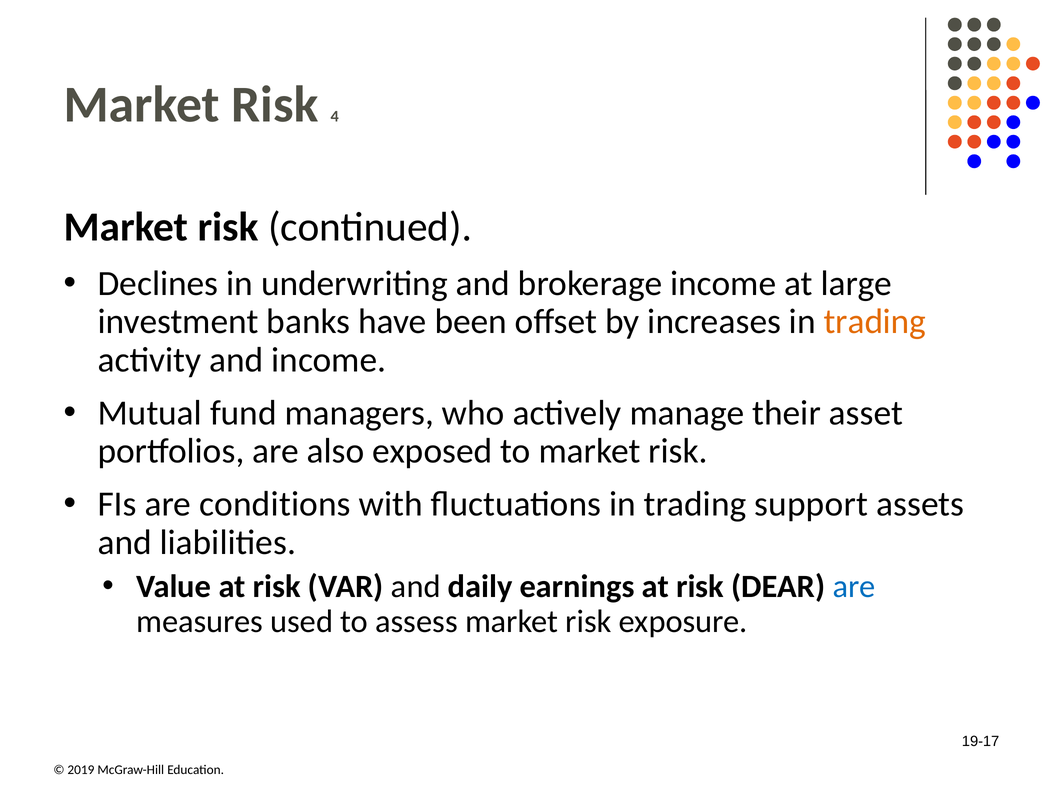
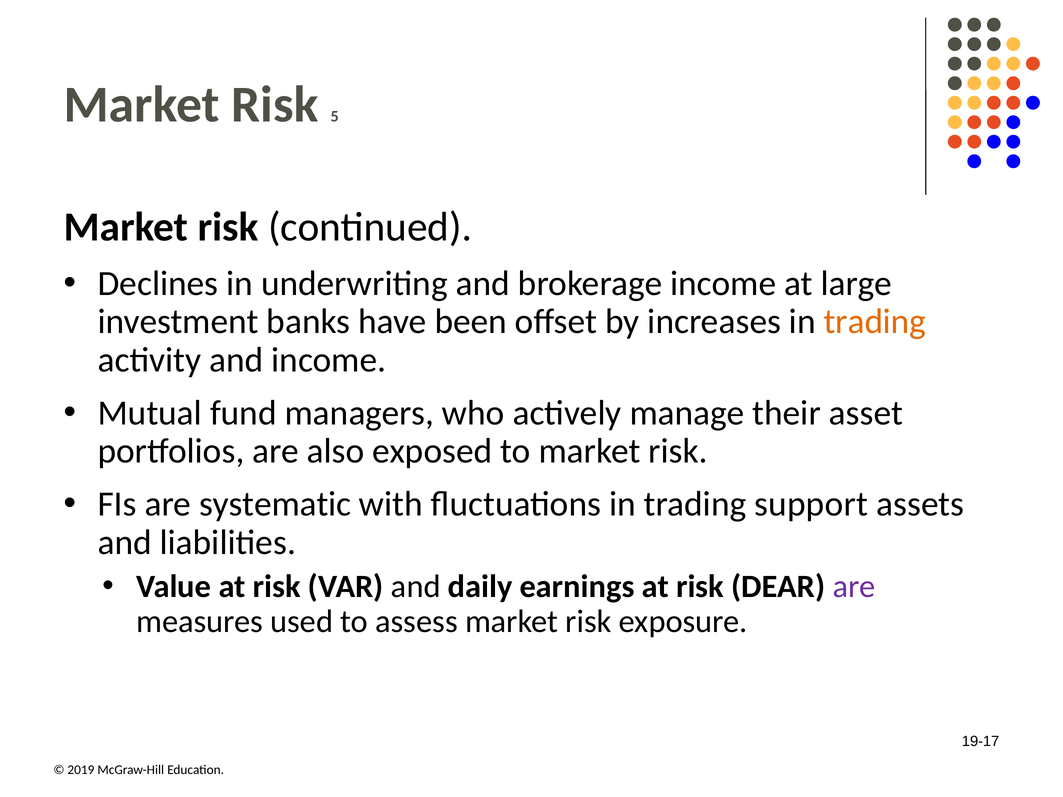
4: 4 -> 5 (335, 116)
conditions: conditions -> systematic (275, 504)
are colour: blue -> purple (854, 587)
